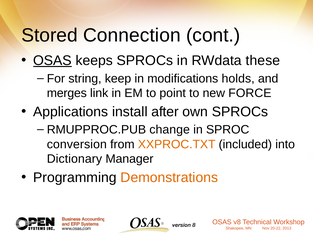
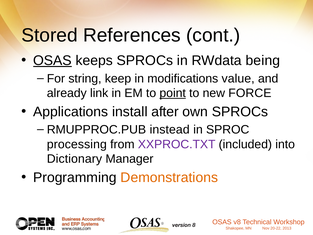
Connection: Connection -> References (132, 35)
these: these -> being (263, 60)
holds: holds -> value (238, 78)
merges: merges -> already (67, 93)
point underline: none -> present (173, 93)
change: change -> instead (170, 130)
conversion: conversion -> processing (77, 144)
XXPROC.TXT colour: orange -> purple (177, 144)
